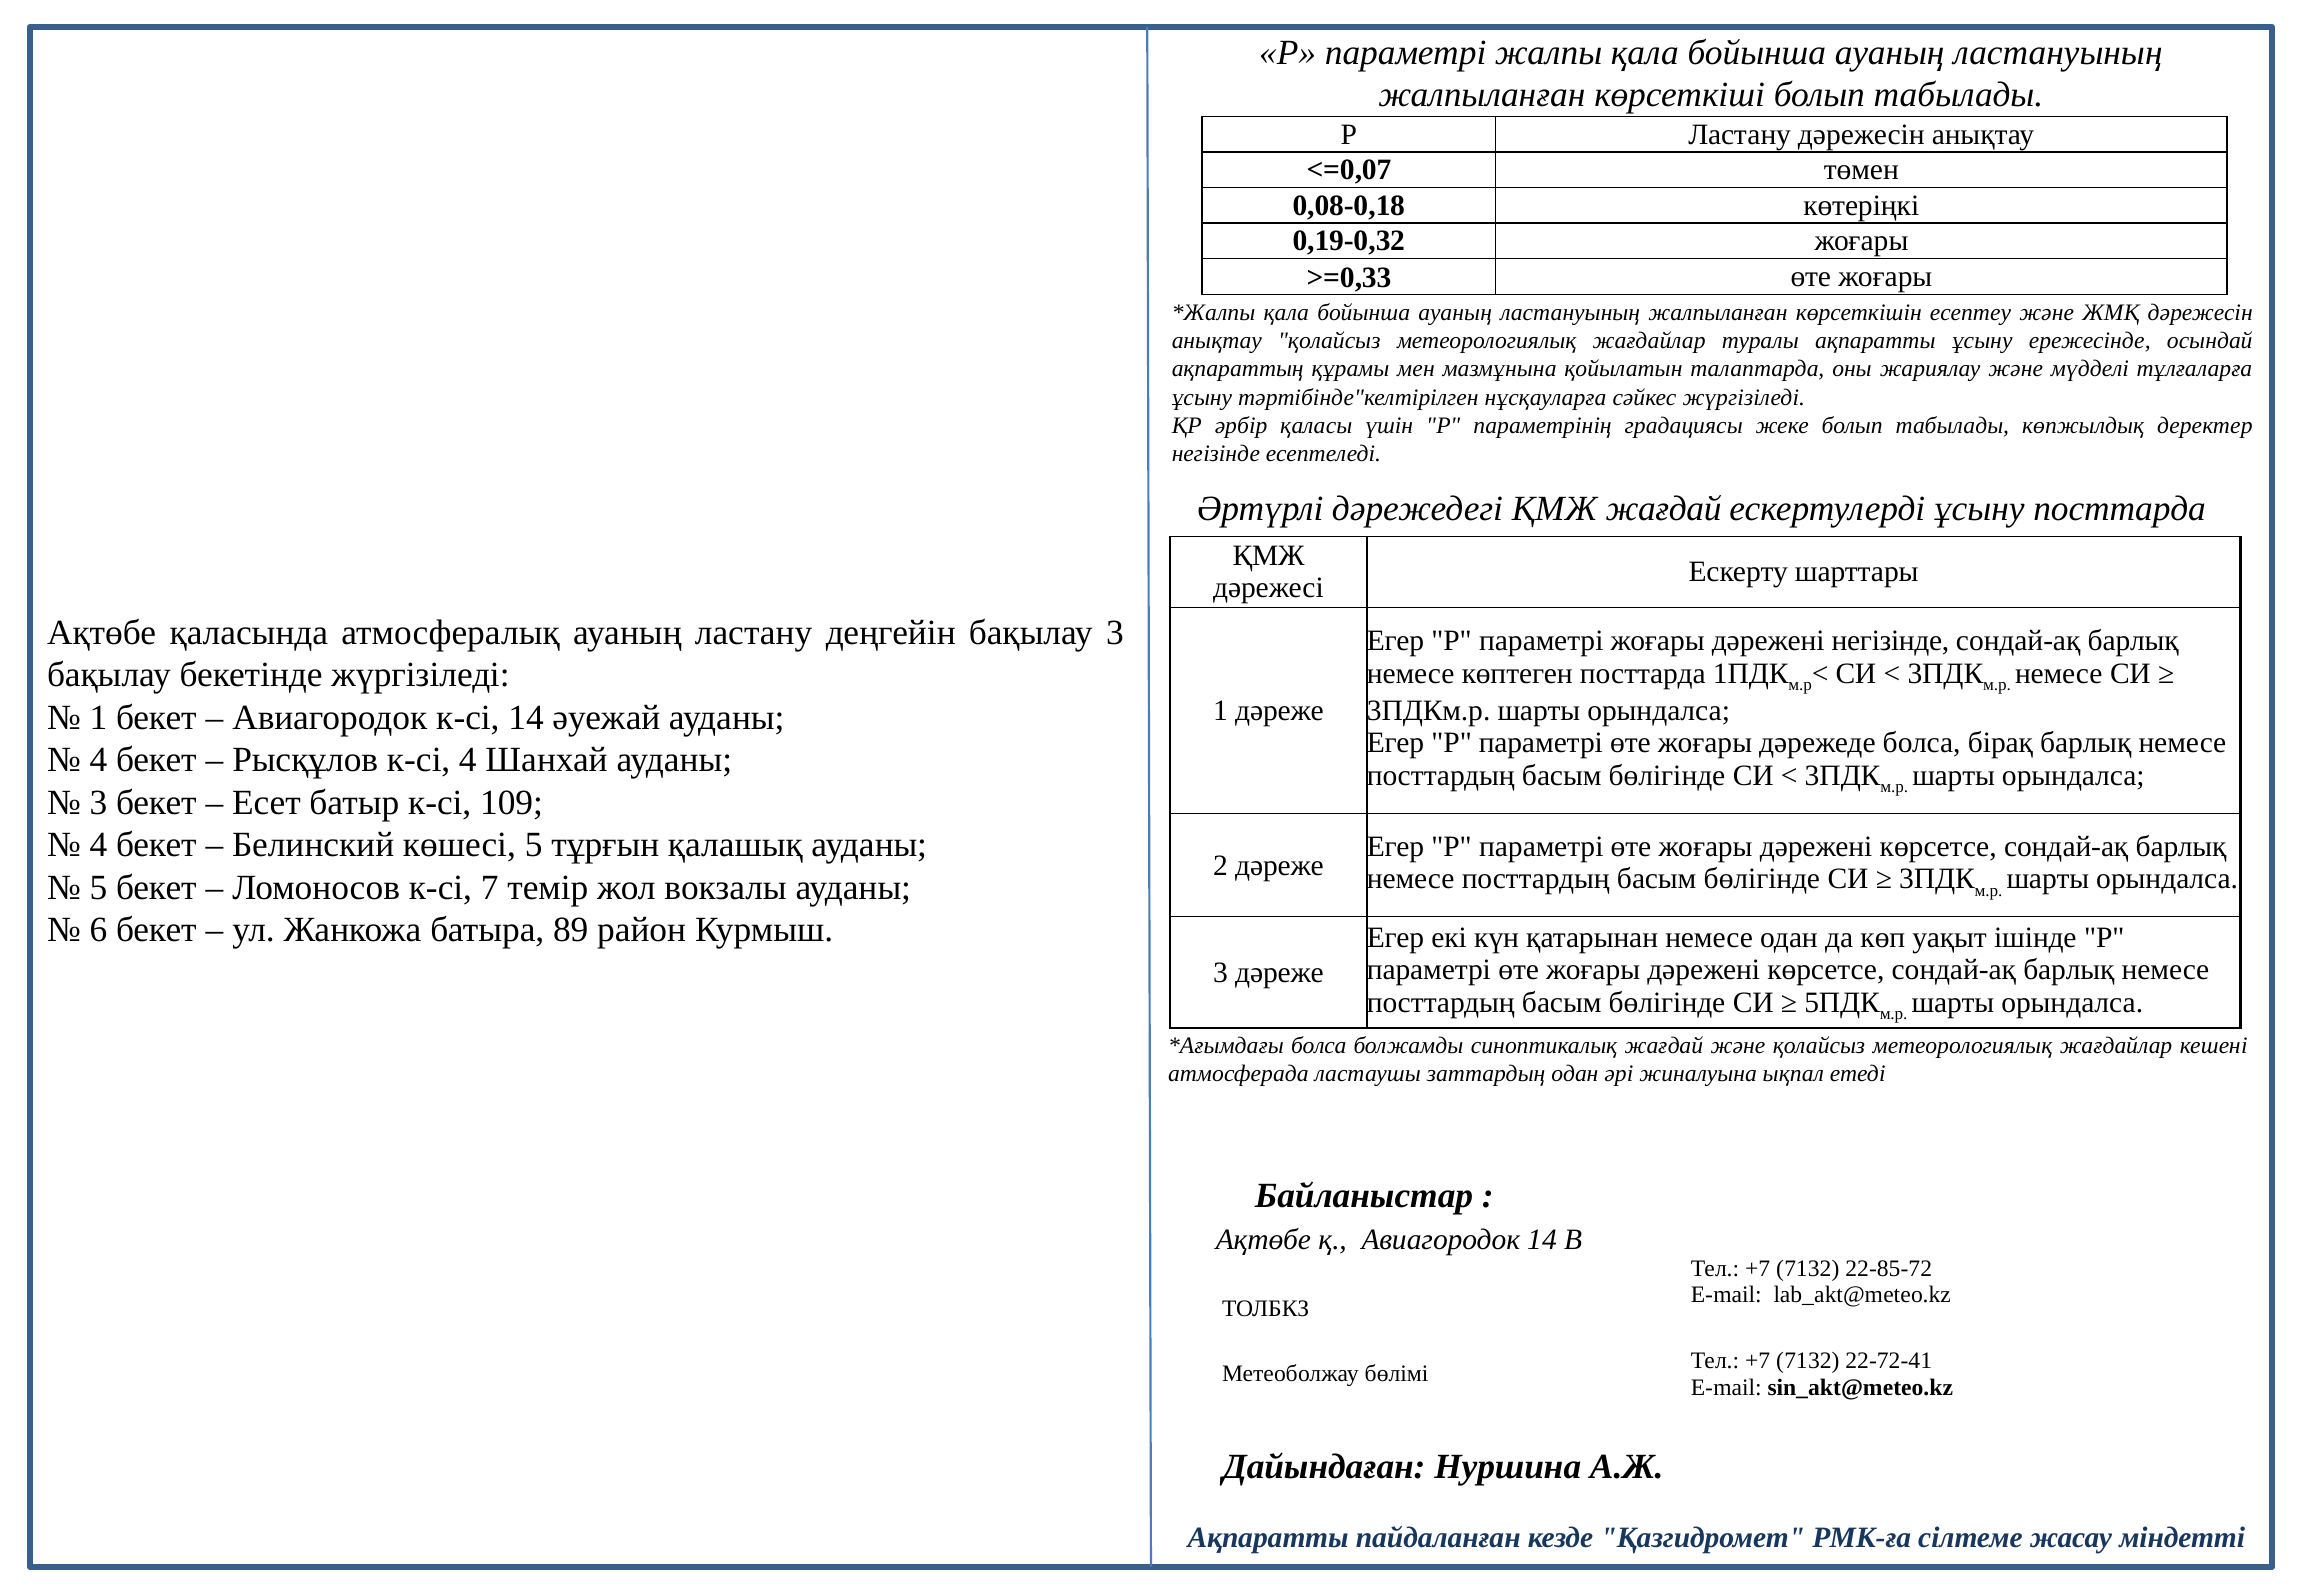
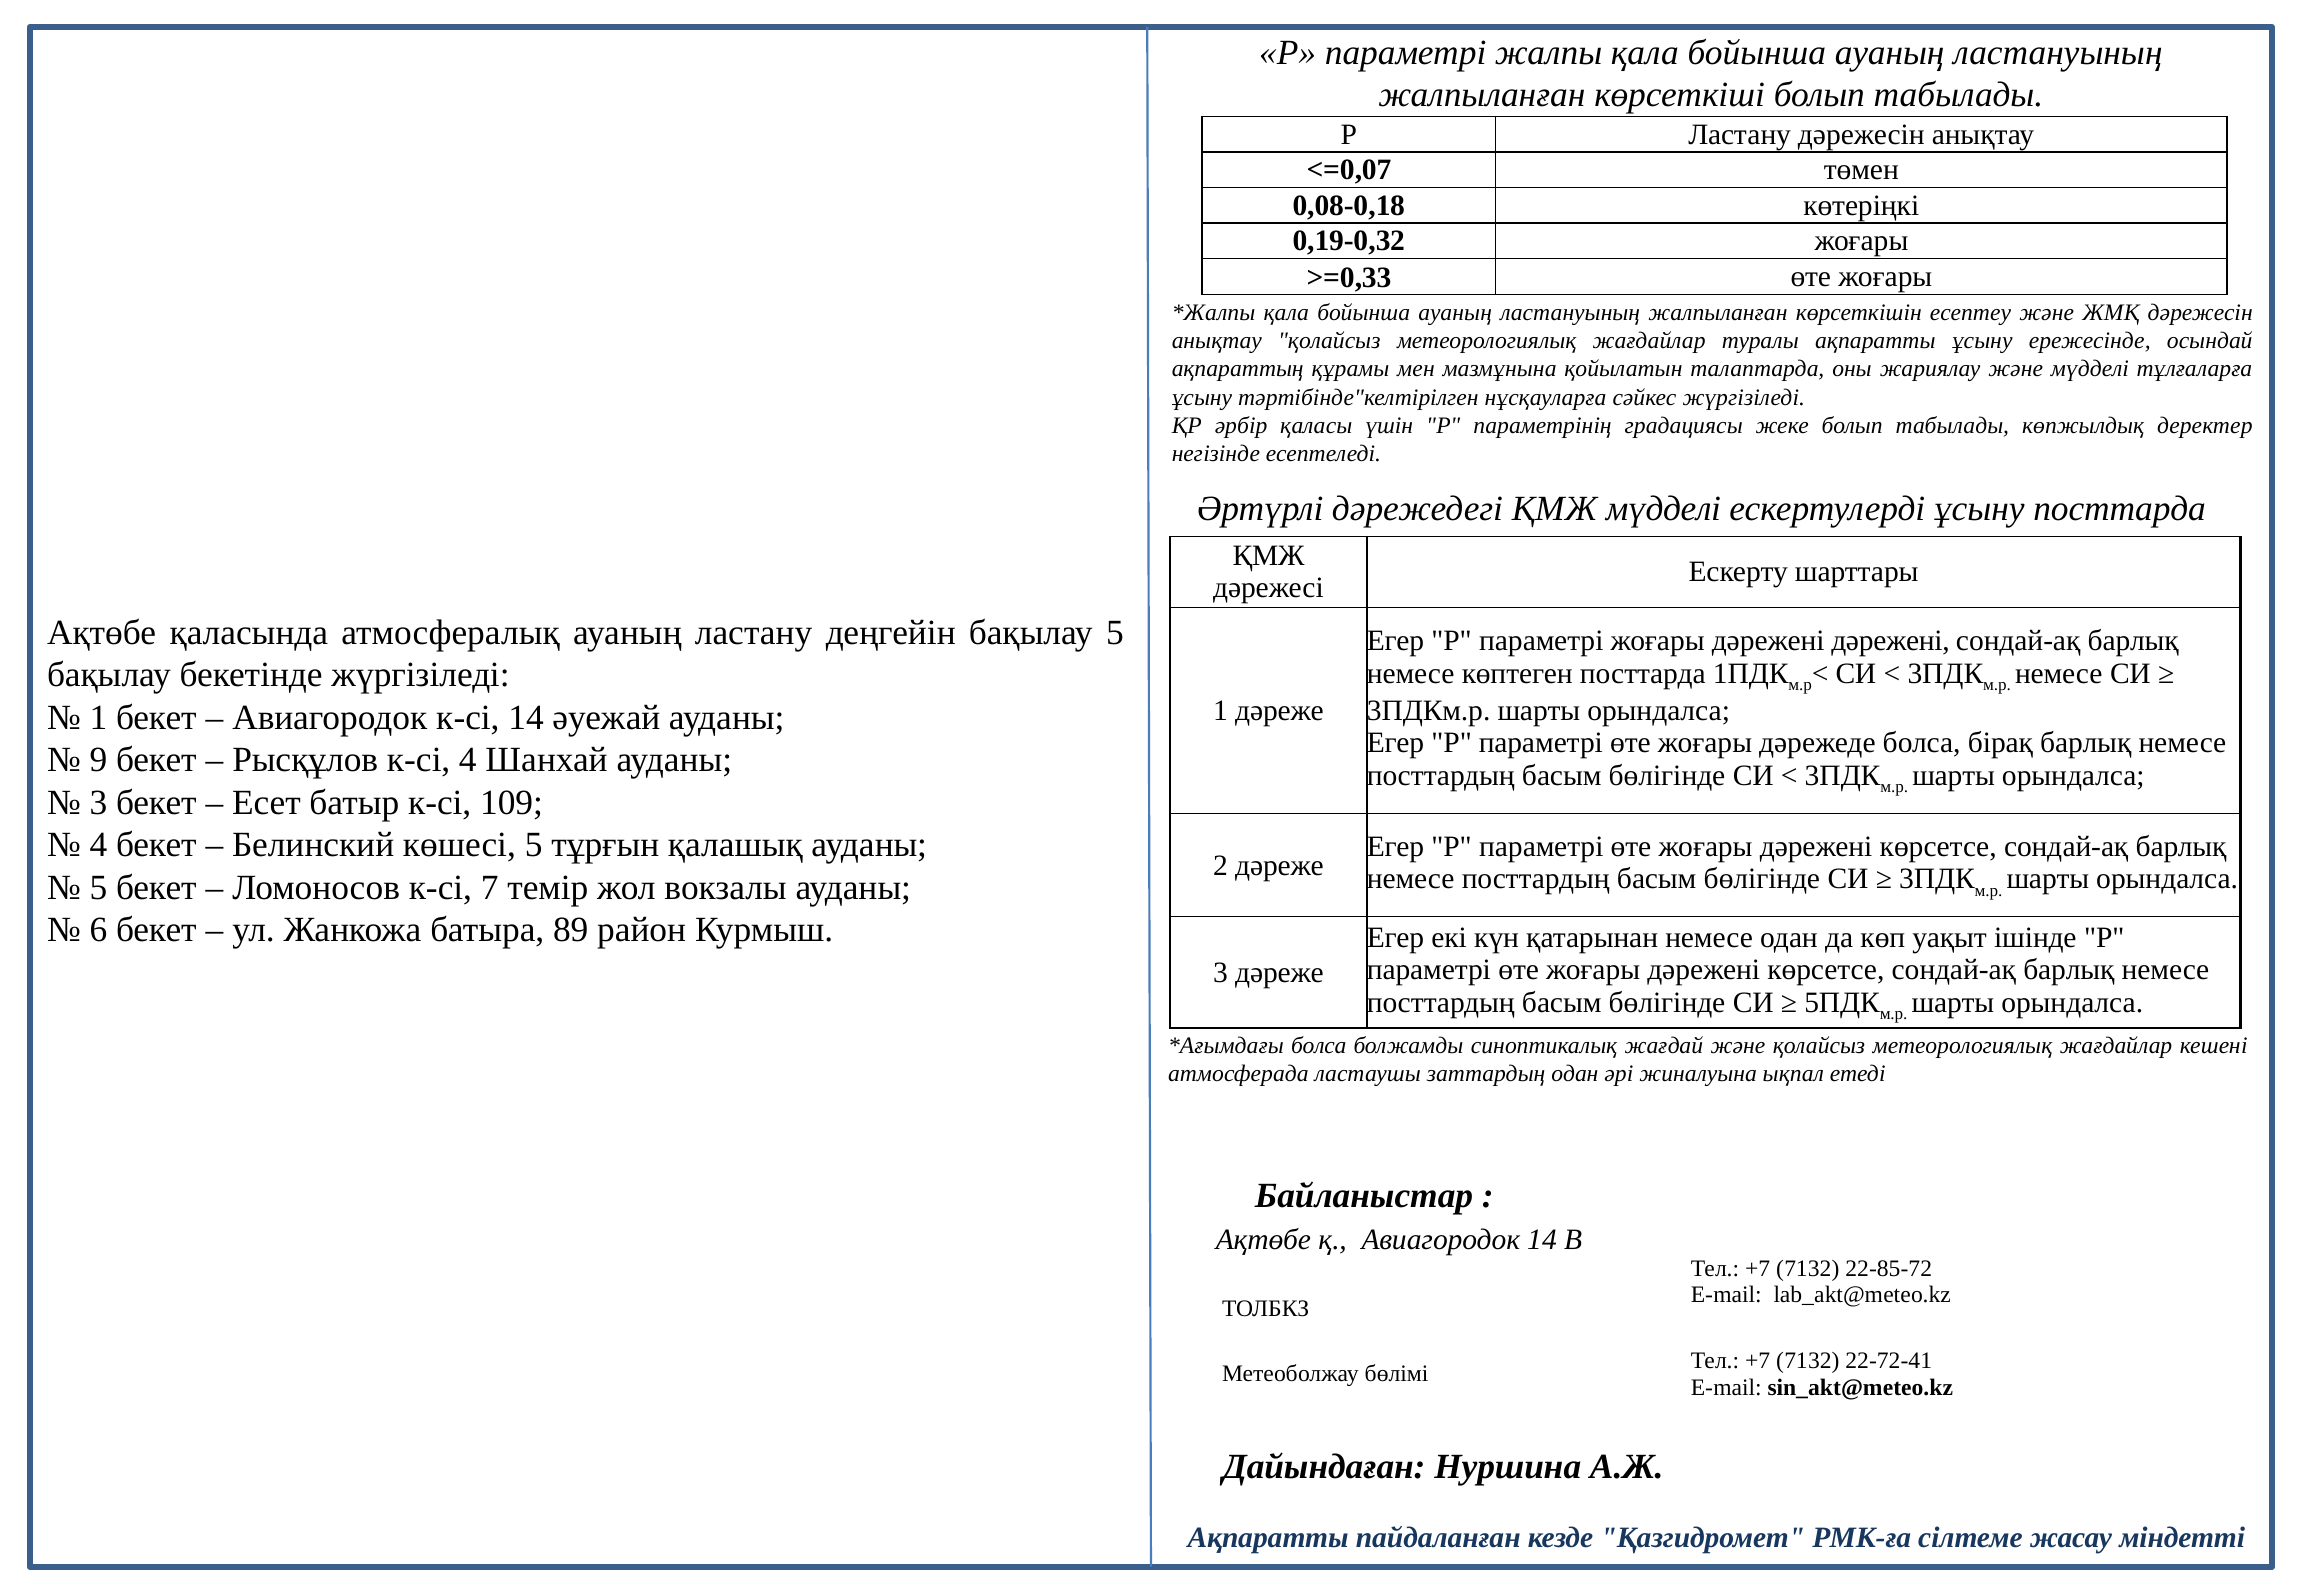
ҚМЖ жағдай: жағдай -> мүдделі (1663, 508)
бақылау 3: 3 -> 5 (1115, 633)
дәрежені негізінде: негізінде -> дәрежені (1890, 641)
4: 4 -> 9 (98, 760)
